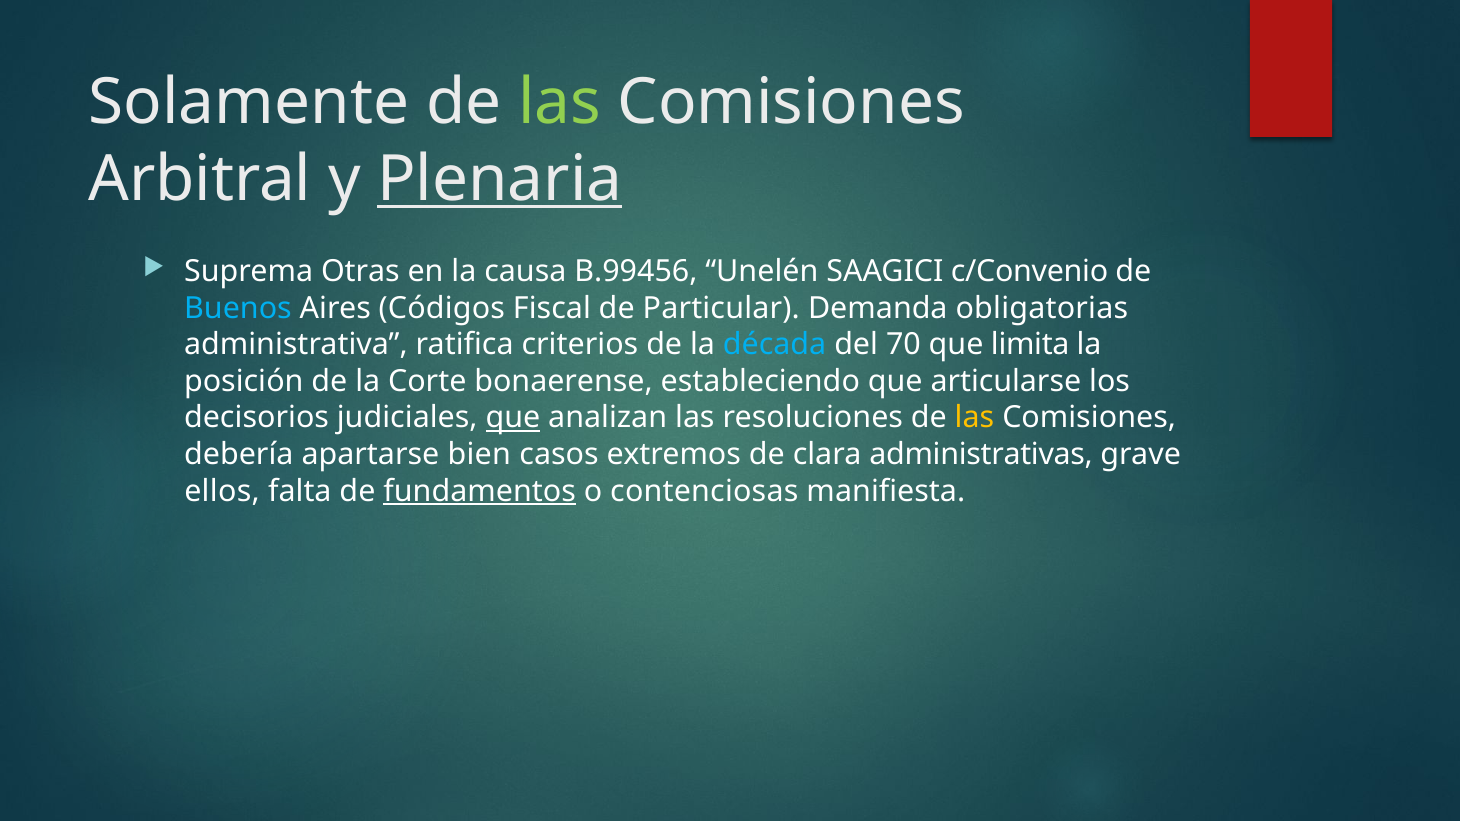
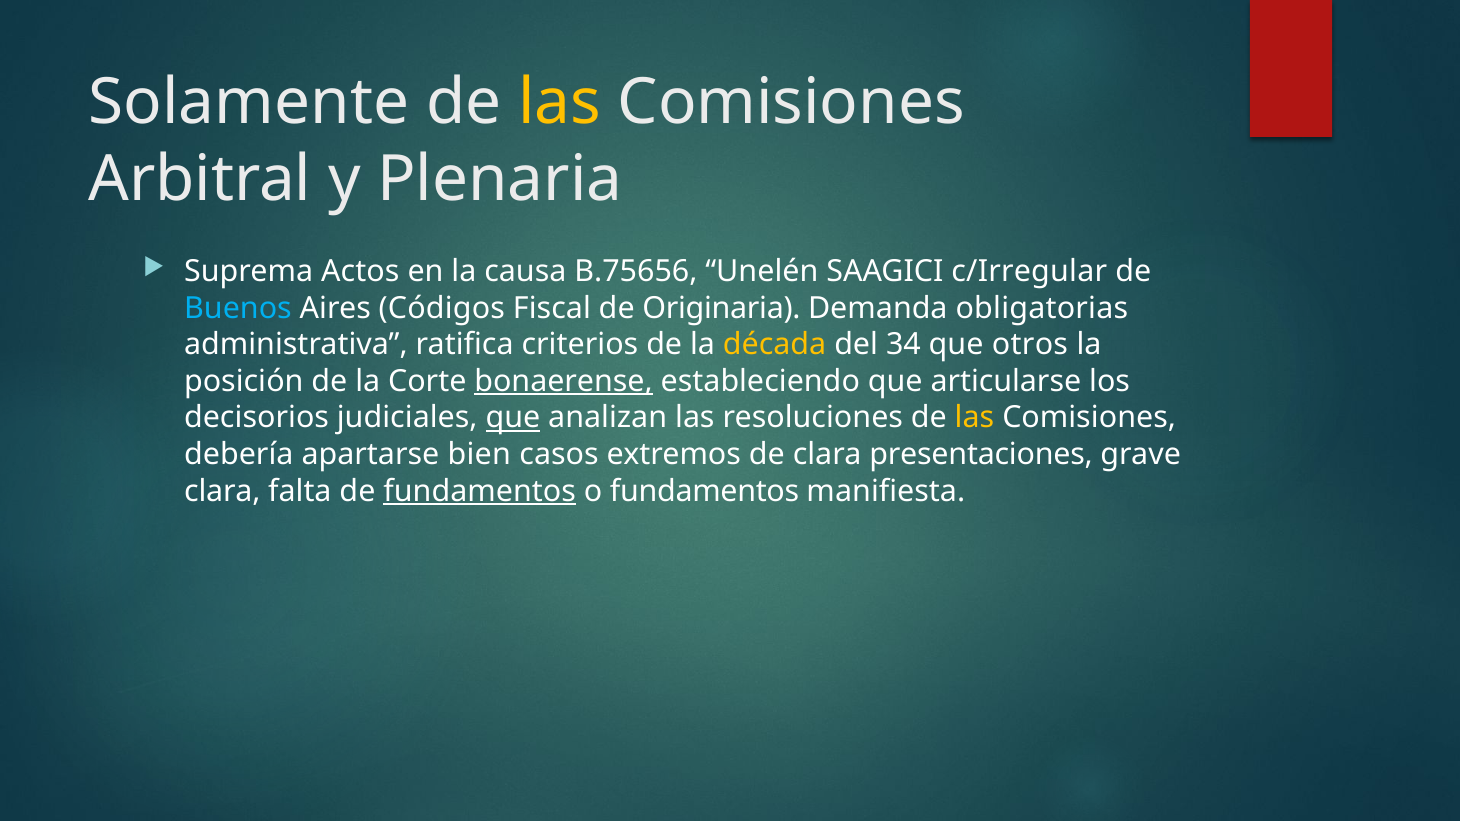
las colour: light green -> yellow (560, 103)
Plenaria underline: present -> none (500, 179)
Otras: Otras -> Actos (360, 272)
B.99456: B.99456 -> B.75656 (636, 272)
c/Convenio: c/Convenio -> c/Irregular (1029, 272)
Particular: Particular -> Originaria (721, 308)
década colour: light blue -> yellow (775, 345)
70: 70 -> 34 (903, 345)
limita: limita -> otros (1030, 345)
bonaerense underline: none -> present (564, 381)
administrativas: administrativas -> presentaciones (981, 455)
ellos: ellos -> clara (222, 491)
o contenciosas: contenciosas -> fundamentos (705, 491)
